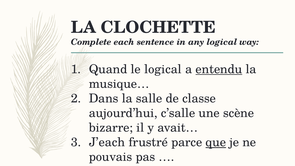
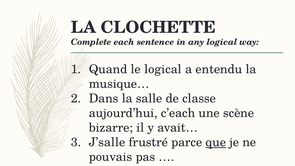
entendu underline: present -> none (219, 69)
c’salle: c’salle -> c’each (178, 113)
J’each: J’each -> J’salle (107, 142)
